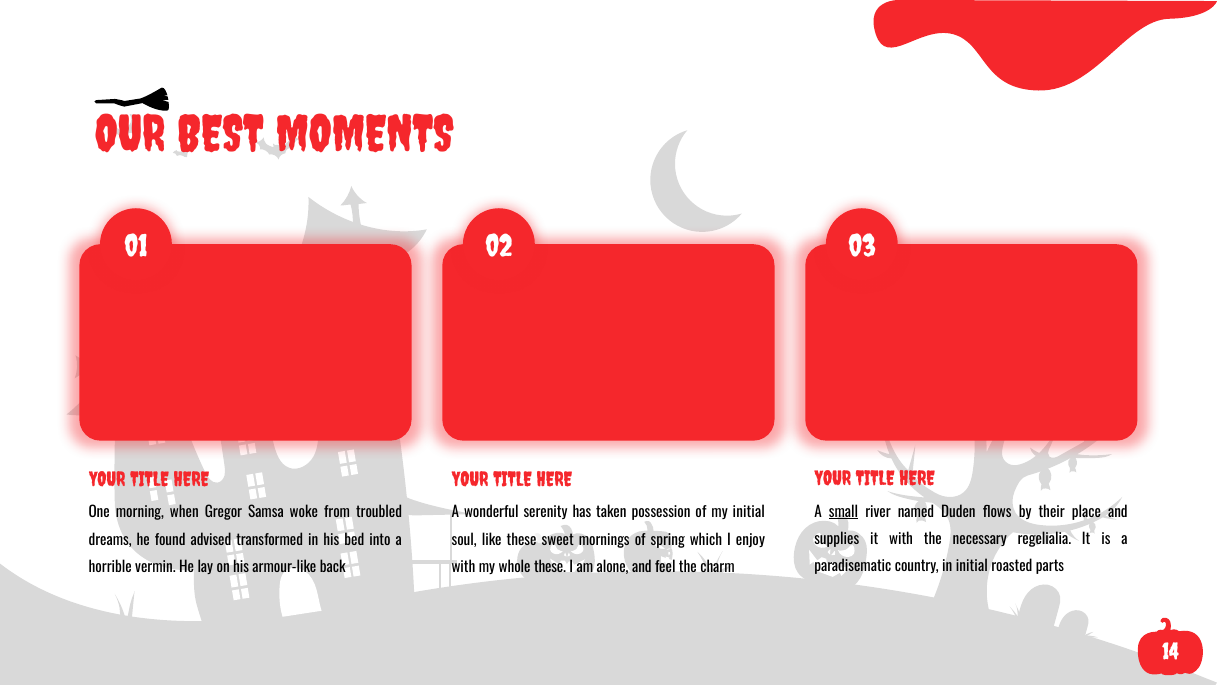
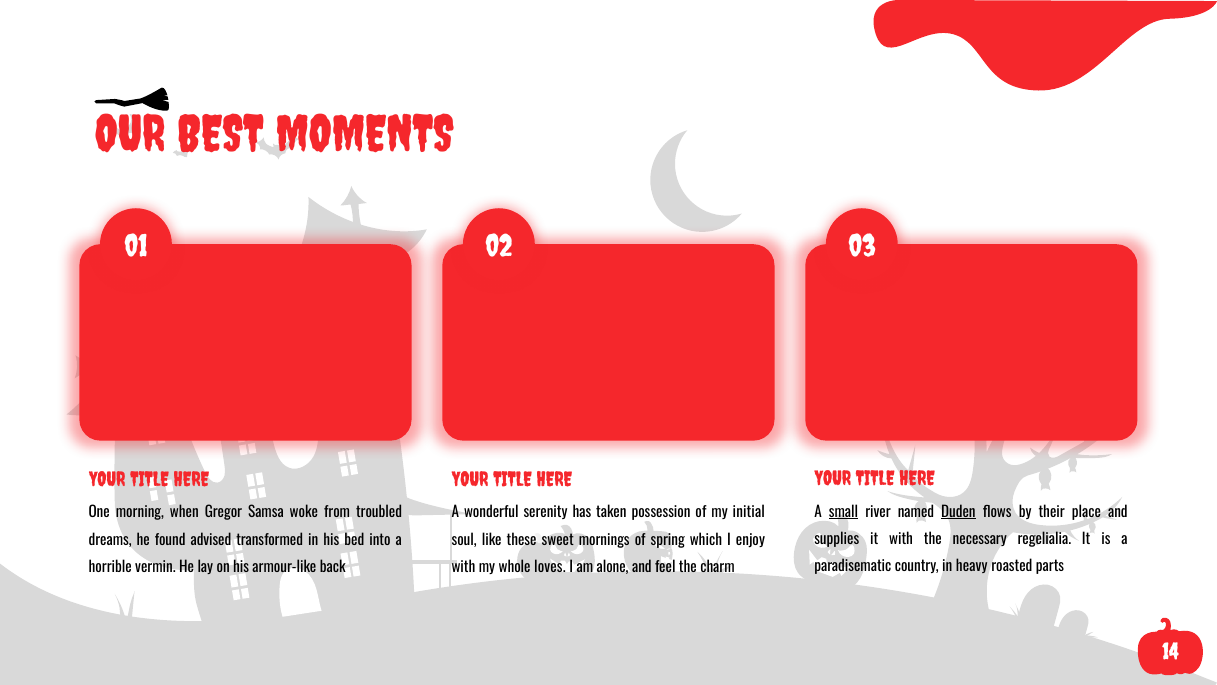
Duden underline: none -> present (958, 512)
in initial: initial -> heavy (972, 566)
whole these: these -> loves (550, 567)
